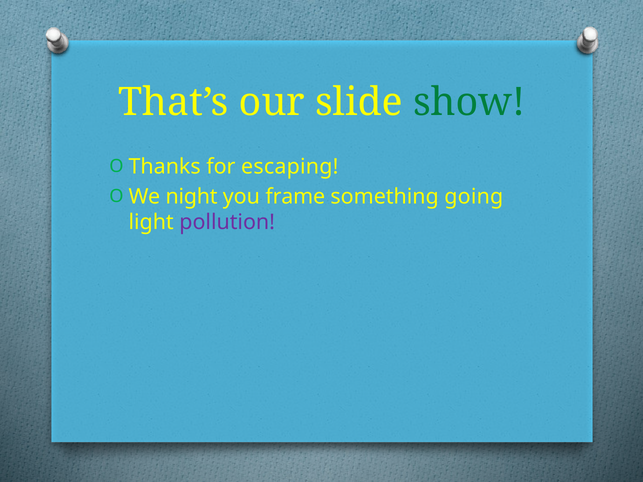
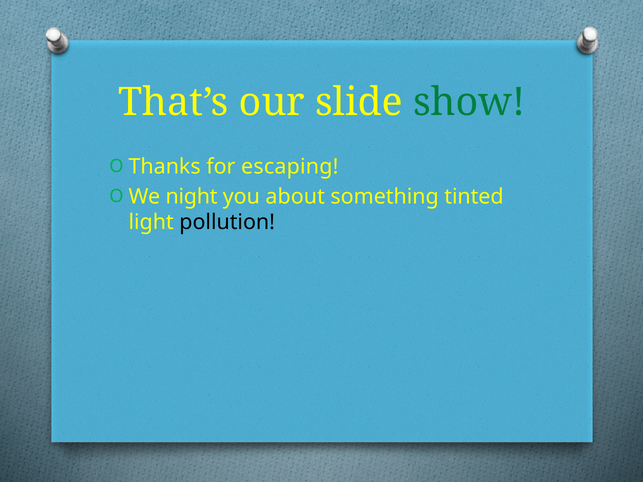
frame: frame -> about (295, 197)
going: going -> tinted (474, 197)
pollution colour: purple -> black (227, 222)
